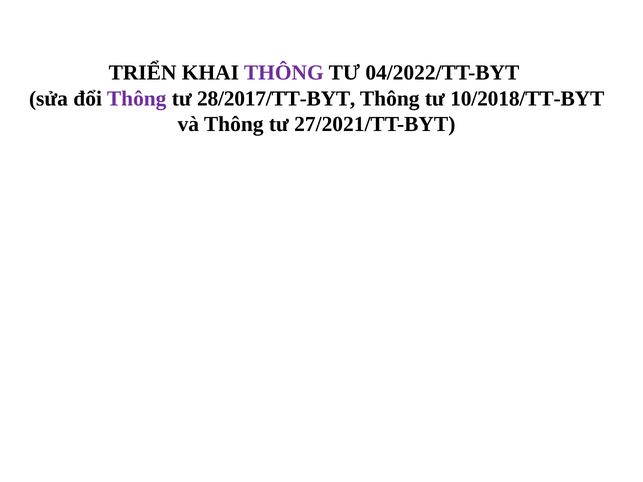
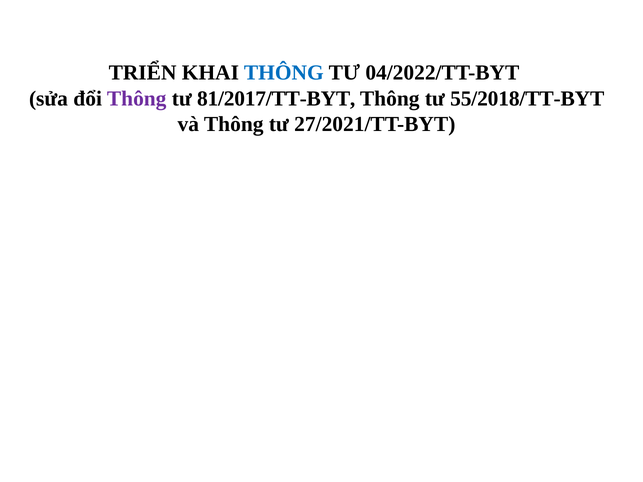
THÔNG colour: purple -> blue (284, 73)
28/2017/TT-BYT: 28/2017/TT-BYT -> 81/2017/TT-BYT (276, 98)
10/2018/TT-BYT: 10/2018/TT-BYT -> 55/2018/TT-BYT (527, 98)
